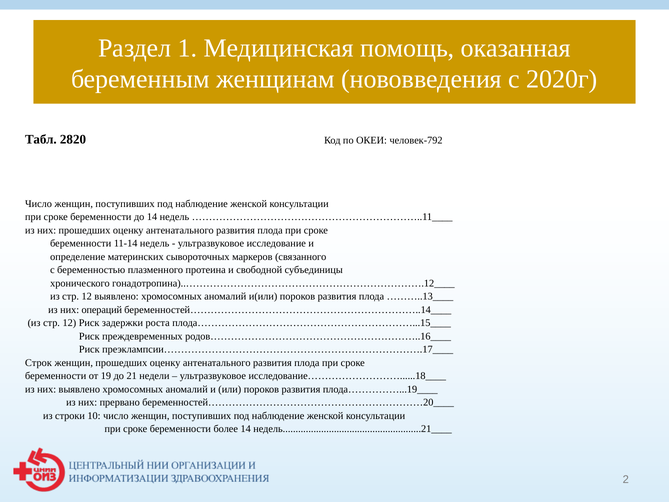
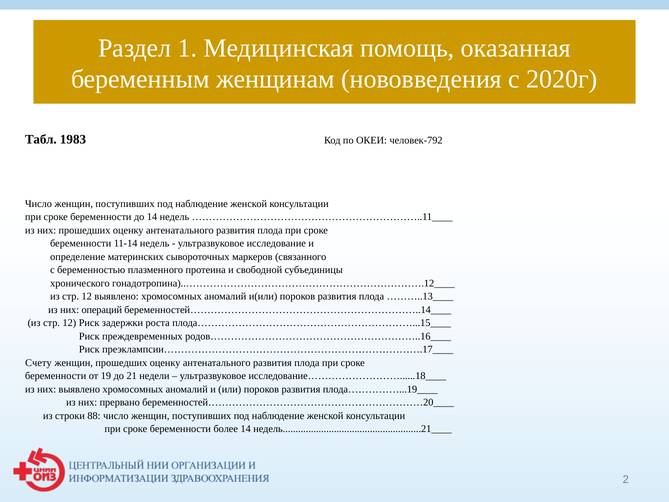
2820: 2820 -> 1983 (73, 139)
Строк: Строк -> Счету (38, 363)
10: 10 -> 88 (94, 416)
